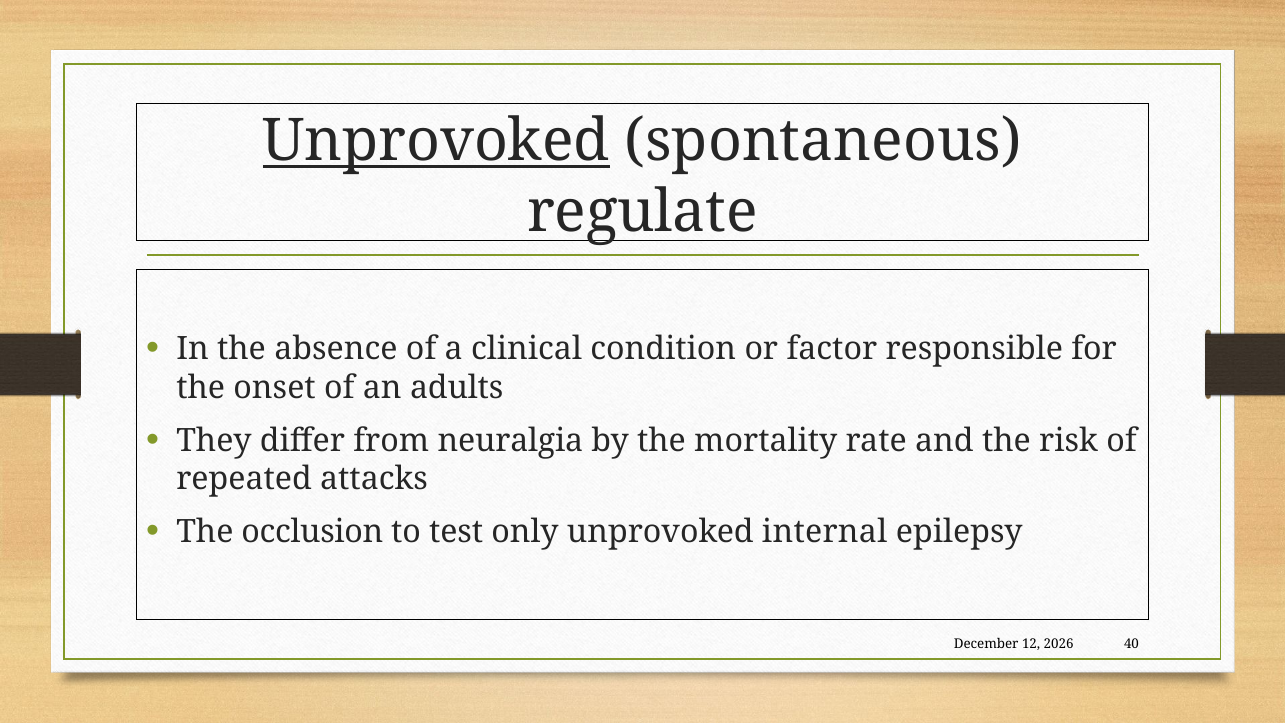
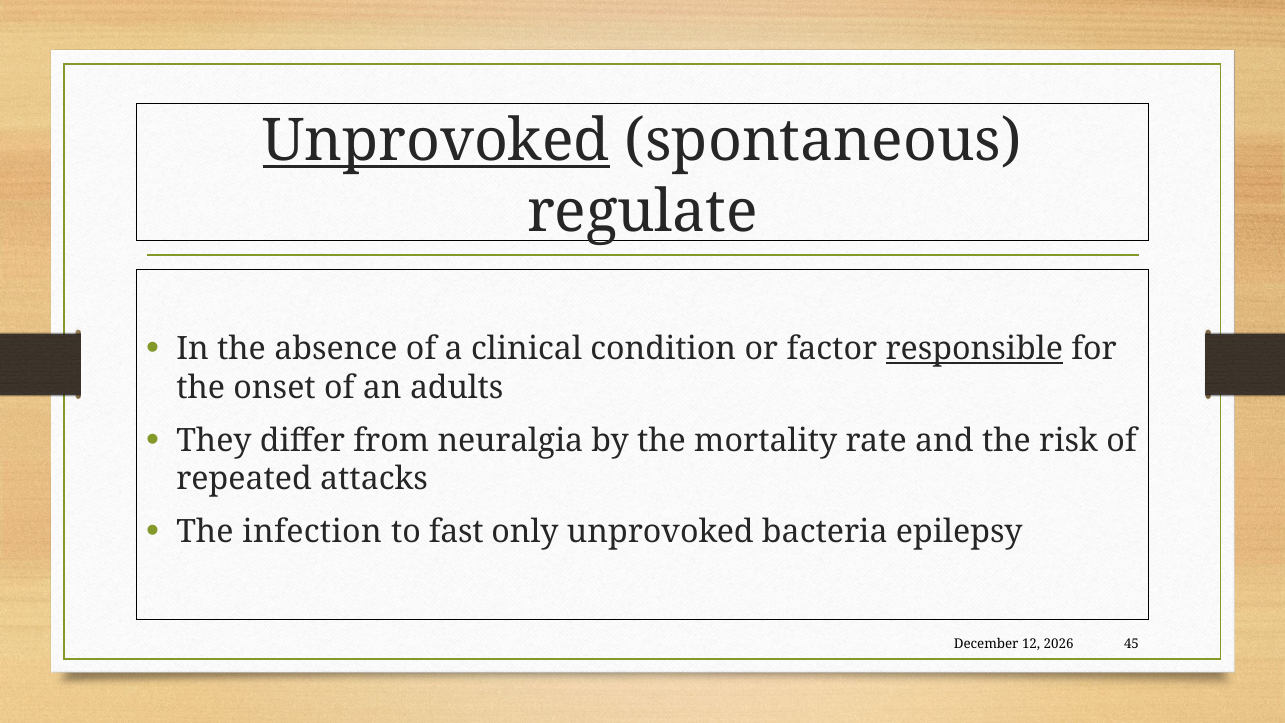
responsible underline: none -> present (974, 349)
occlusion: occlusion -> infection (312, 532)
test: test -> fast (456, 532)
internal: internal -> bacteria (825, 532)
40: 40 -> 45 (1132, 644)
